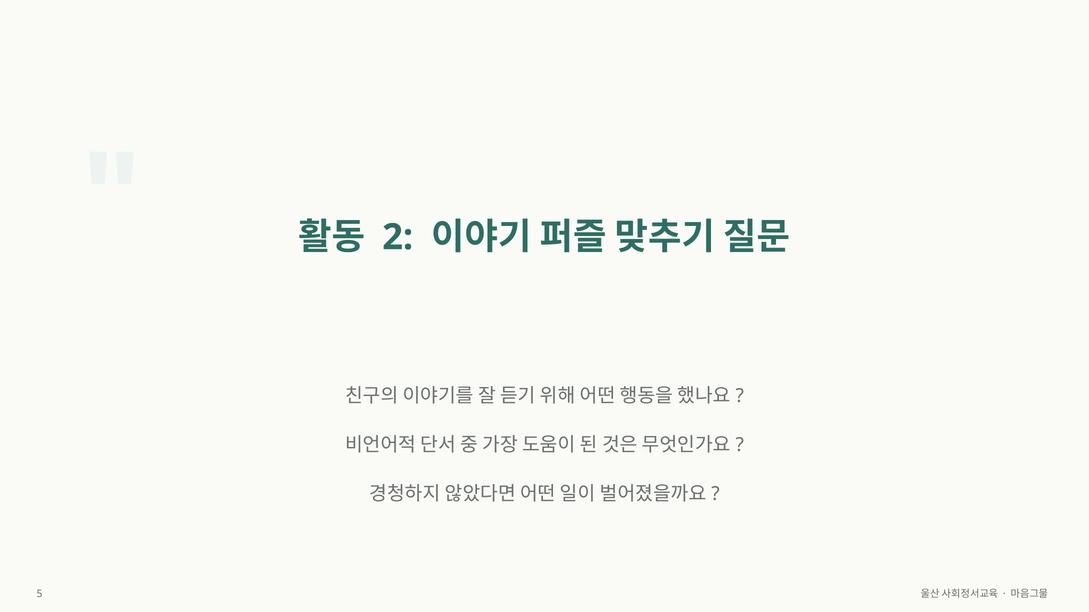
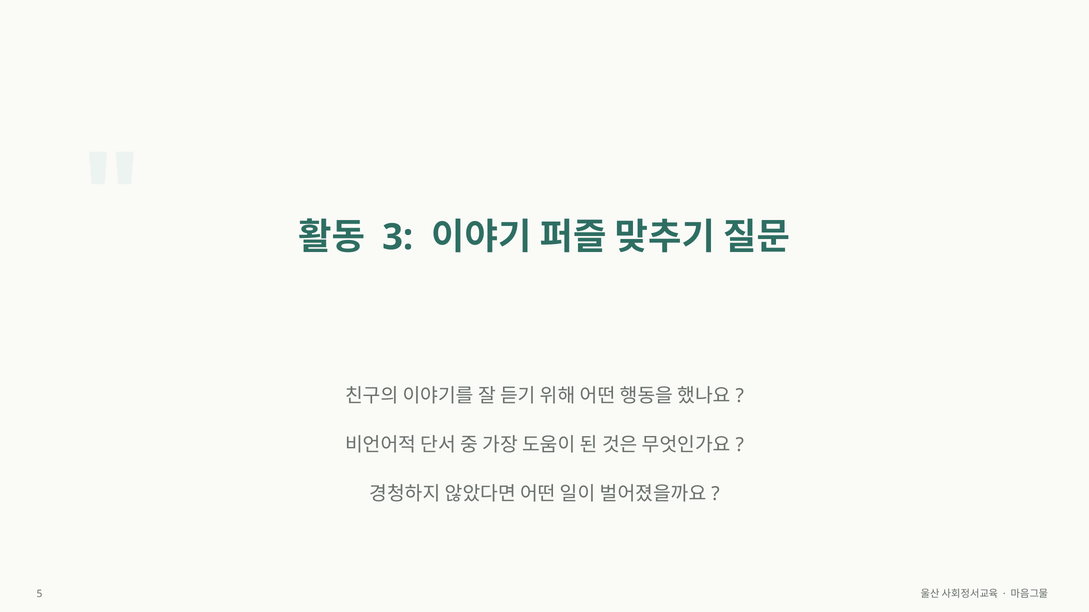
2: 2 -> 3 (398, 237)
